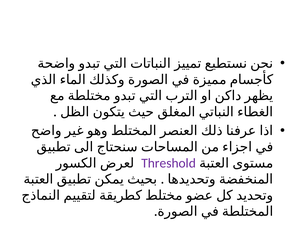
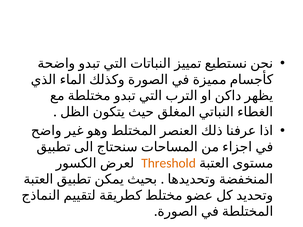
Threshold colour: purple -> orange (169, 163)
